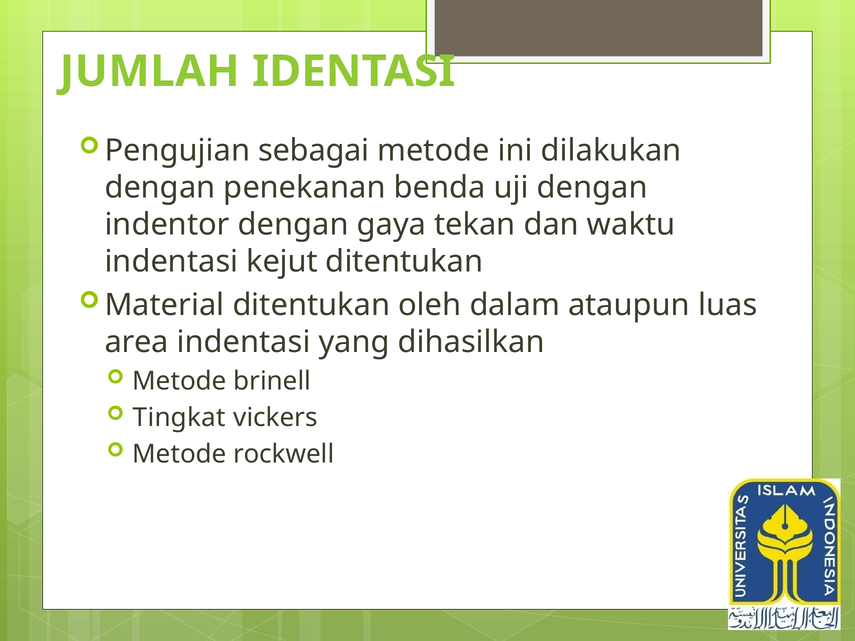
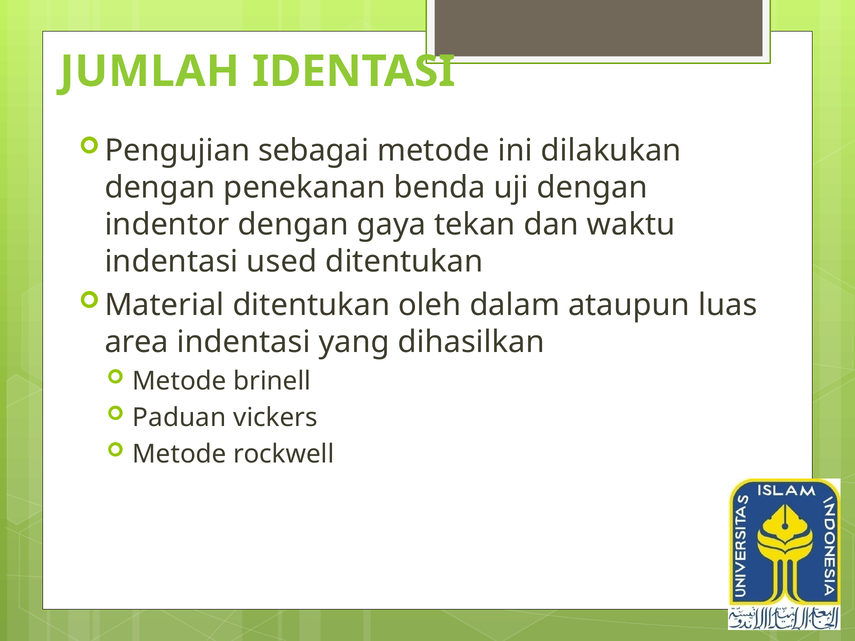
kejut: kejut -> used (282, 262)
Tingkat: Tingkat -> Paduan (179, 418)
